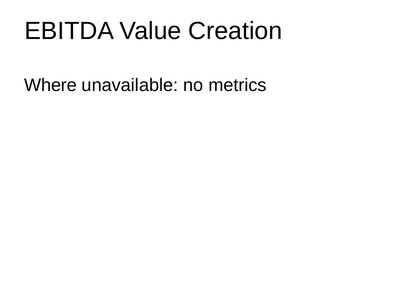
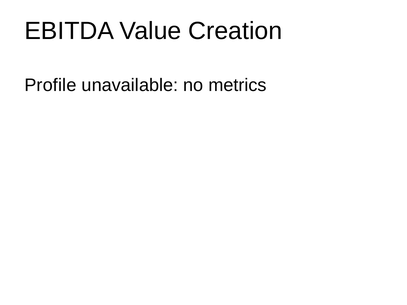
Where: Where -> Profile (50, 85)
